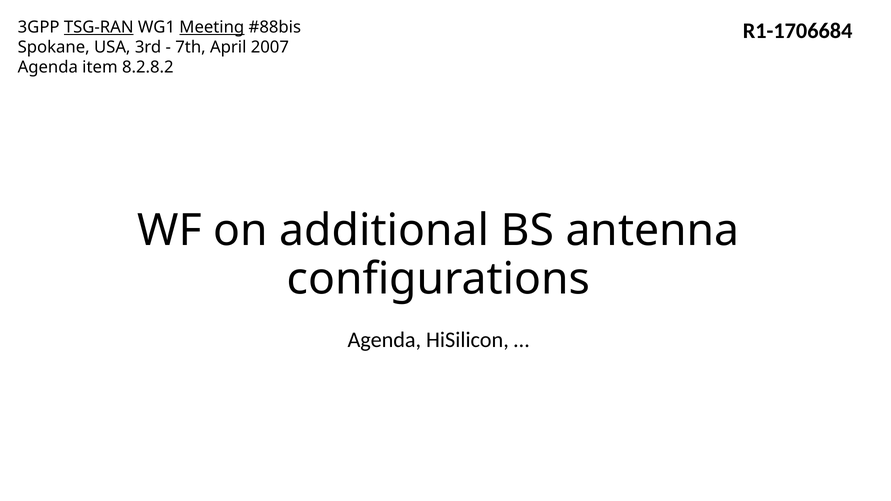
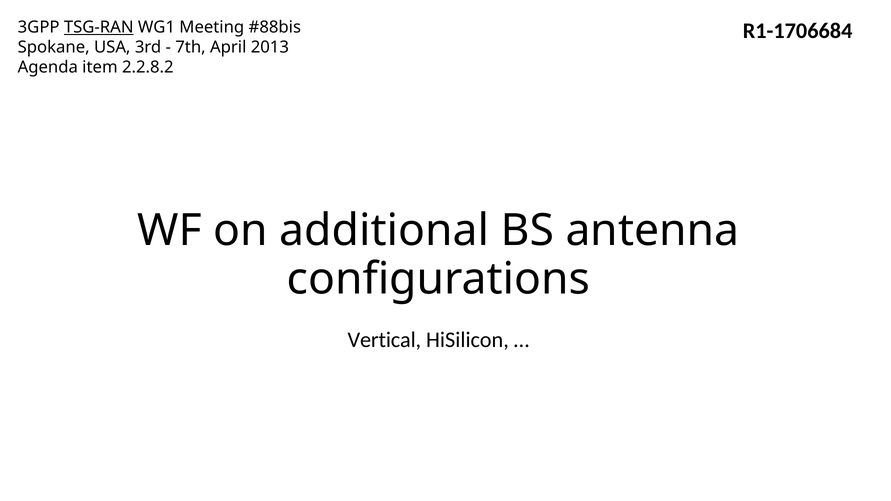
Meeting underline: present -> none (212, 27)
2007: 2007 -> 2013 (270, 47)
8.2.8.2: 8.2.8.2 -> 2.2.8.2 (148, 67)
Agenda: Agenda -> Vertical (384, 340)
